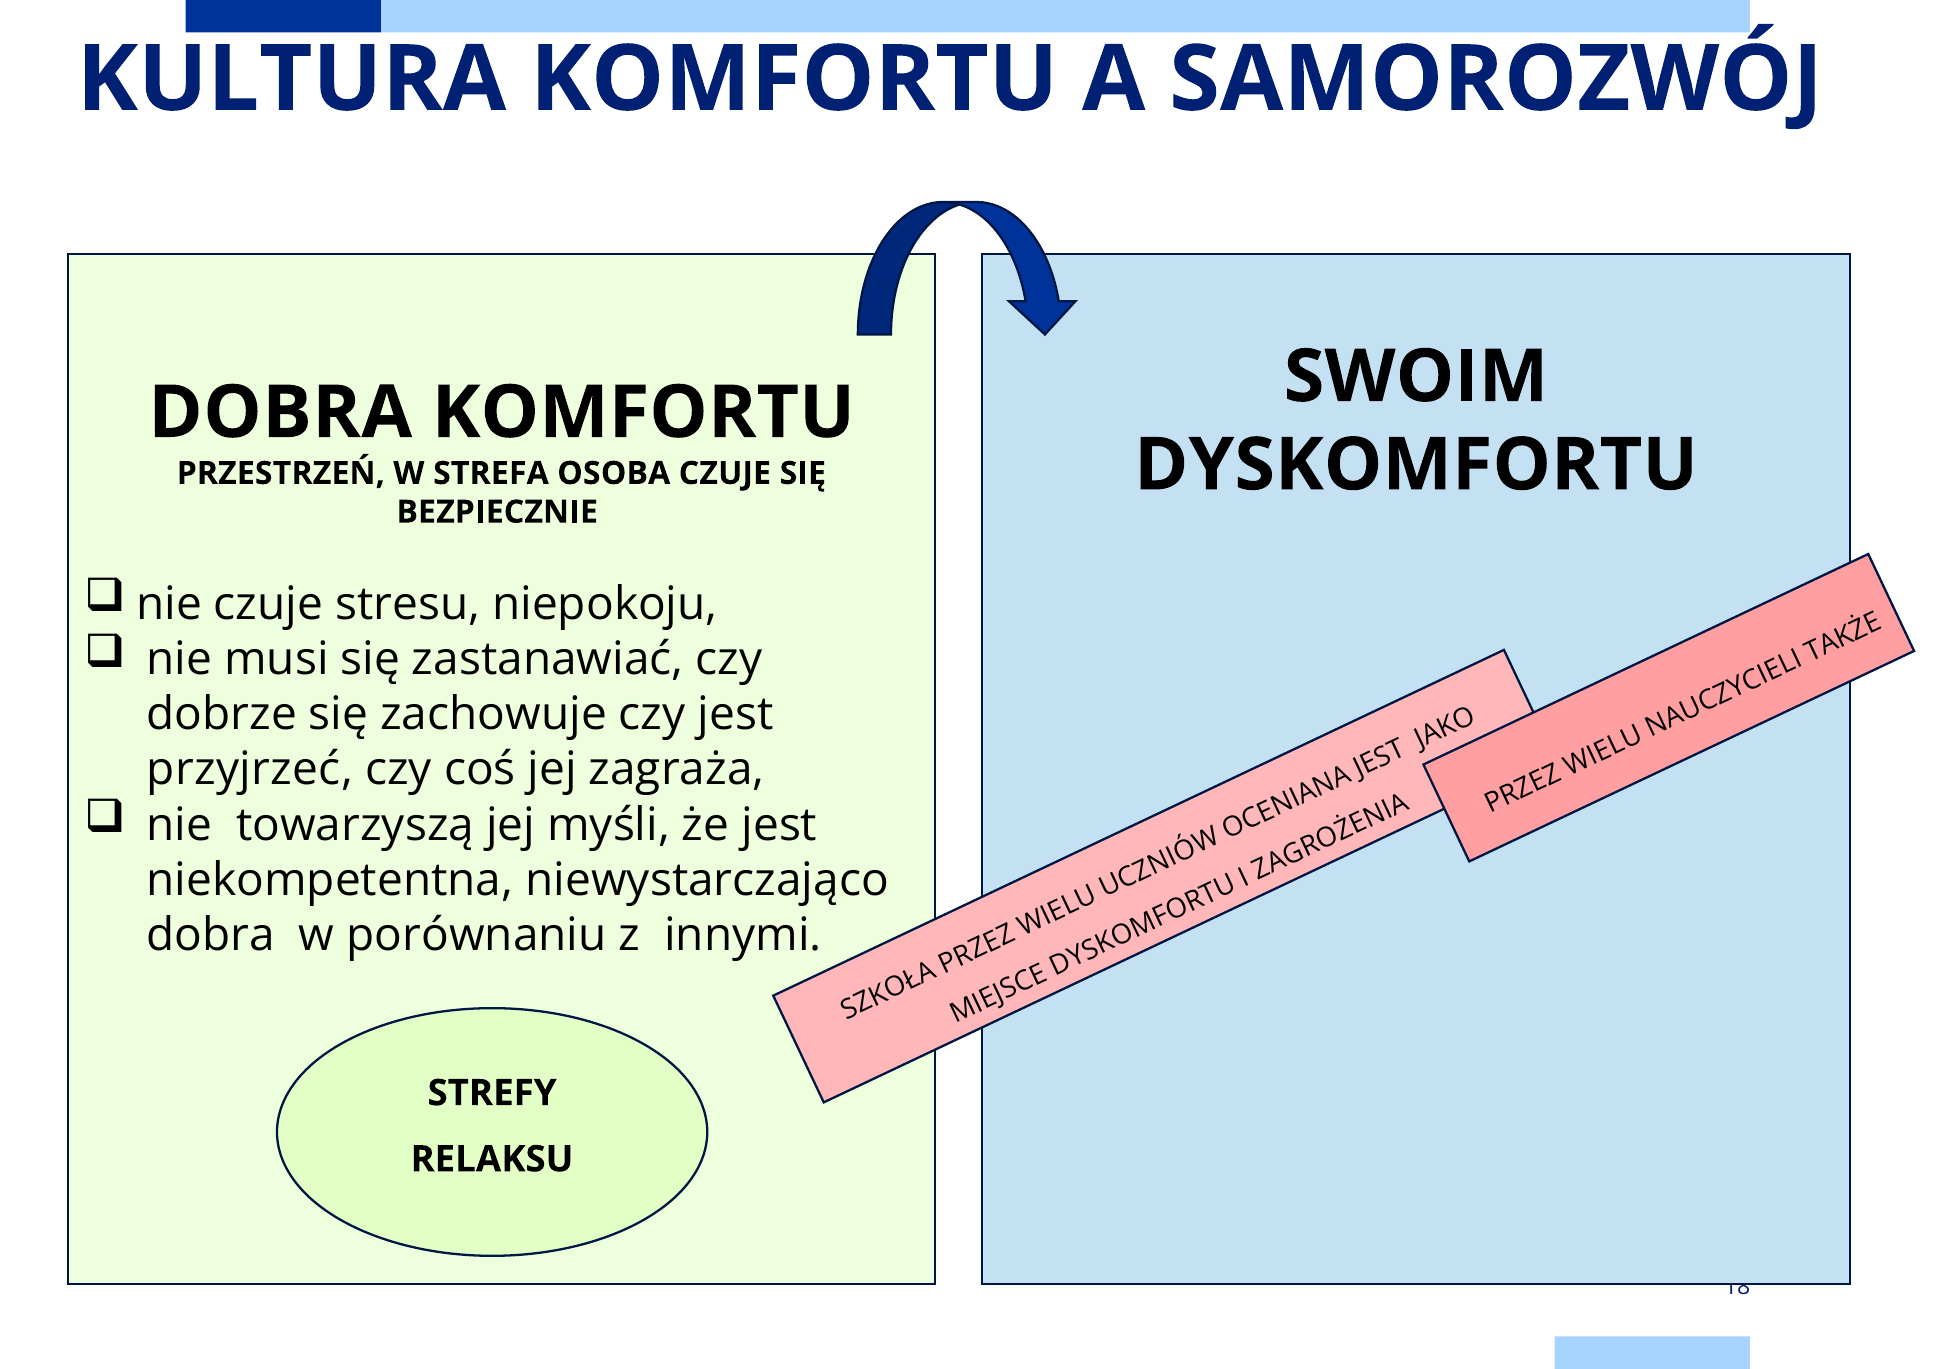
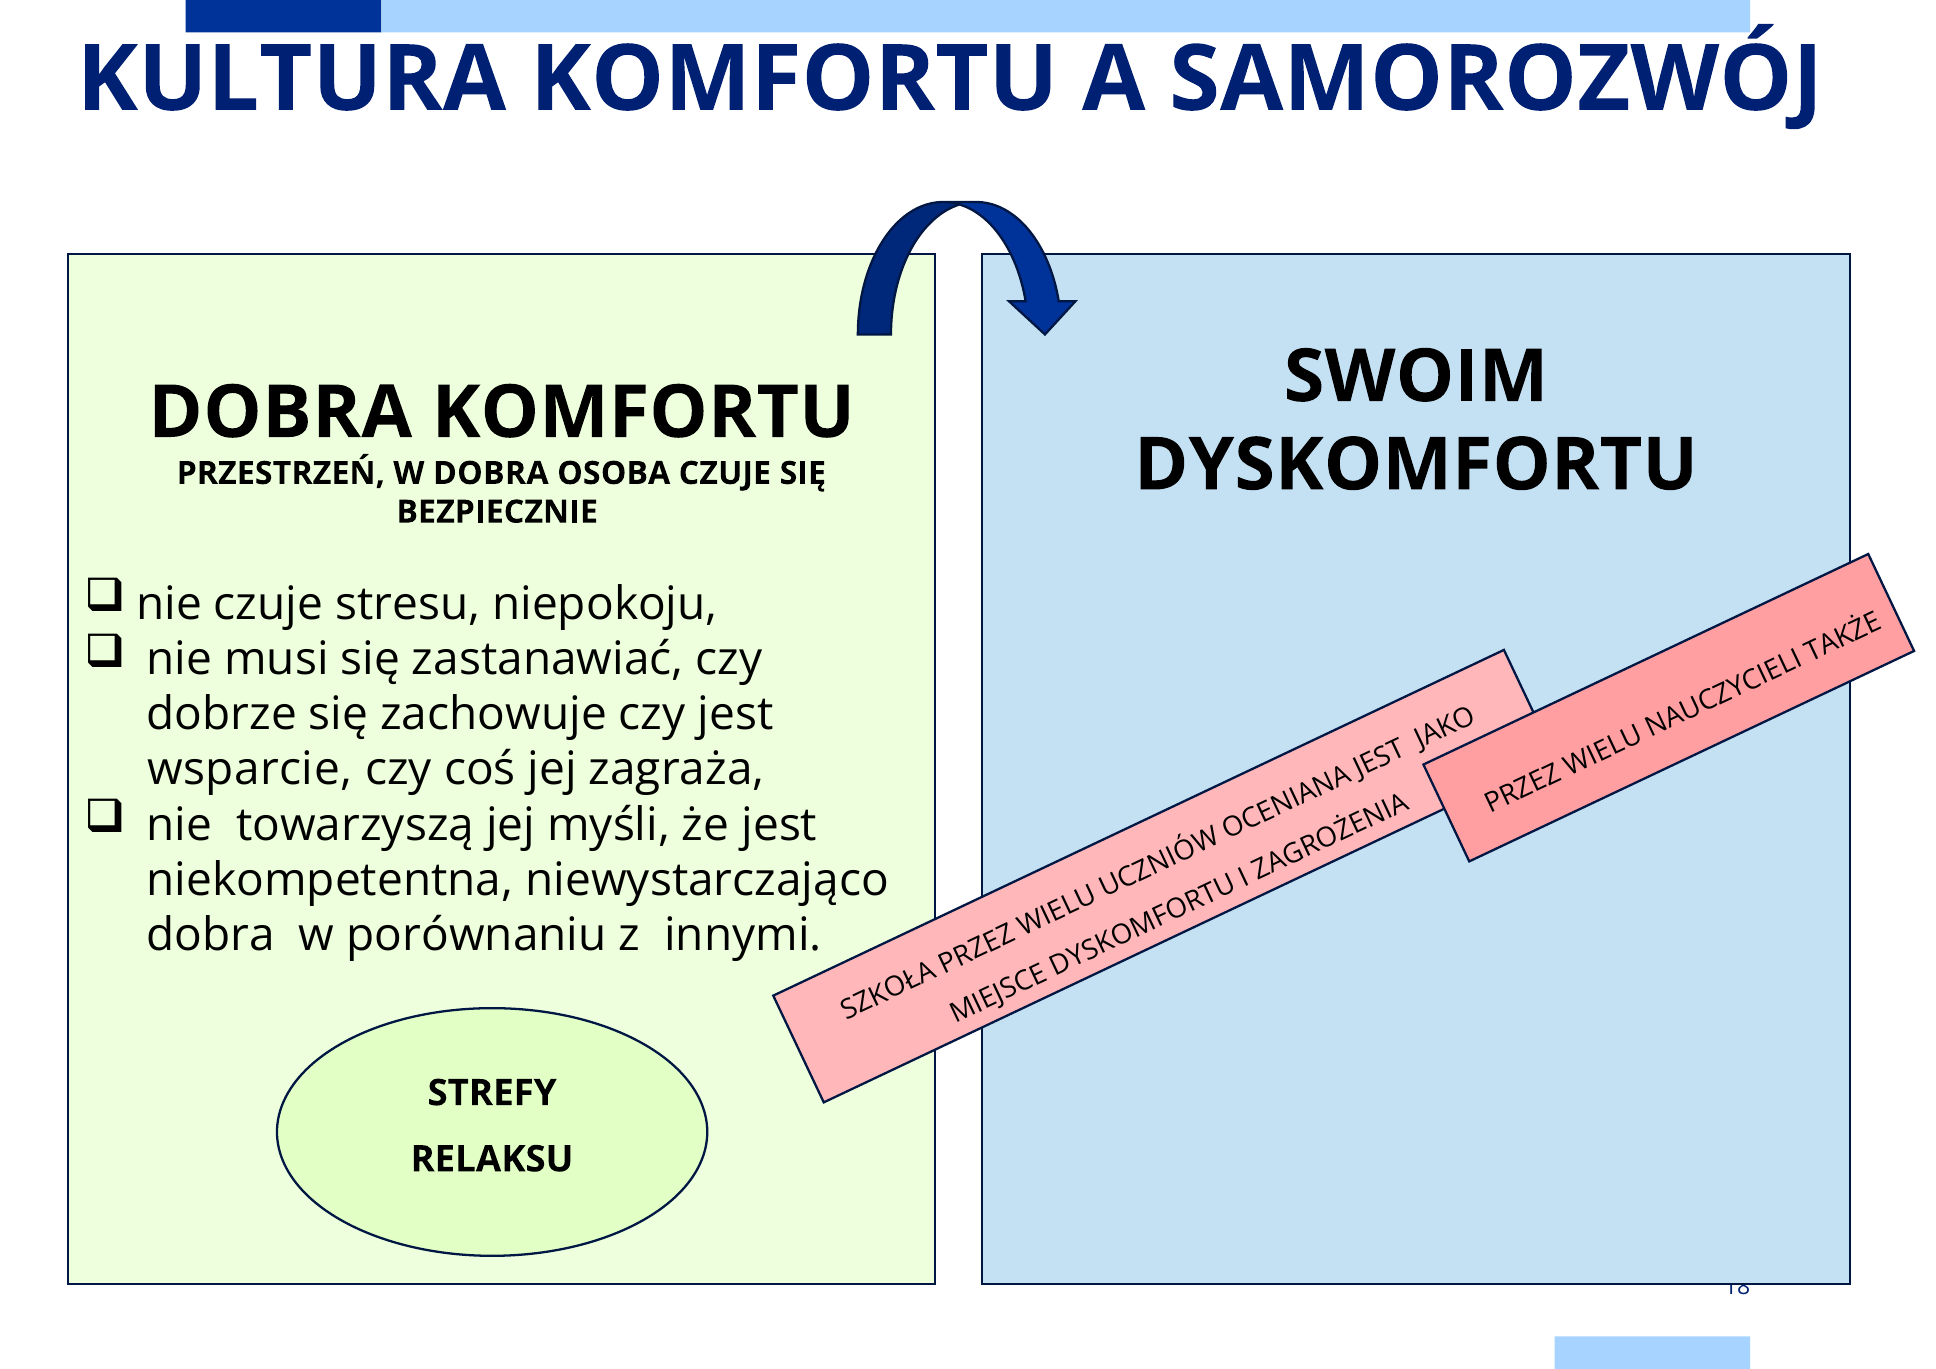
W STREFA: STREFA -> DOBRA (491, 473)
przyjrzeć: przyjrzeć -> wsparcie (250, 770)
